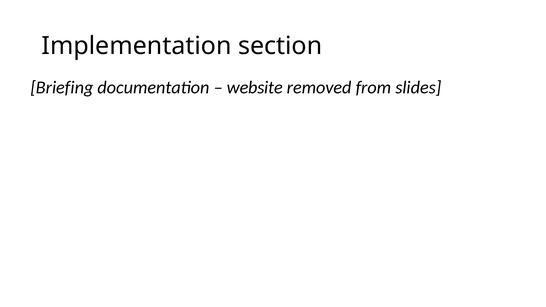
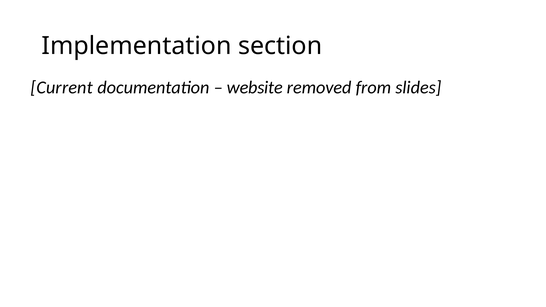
Briefing: Briefing -> Current (62, 87)
